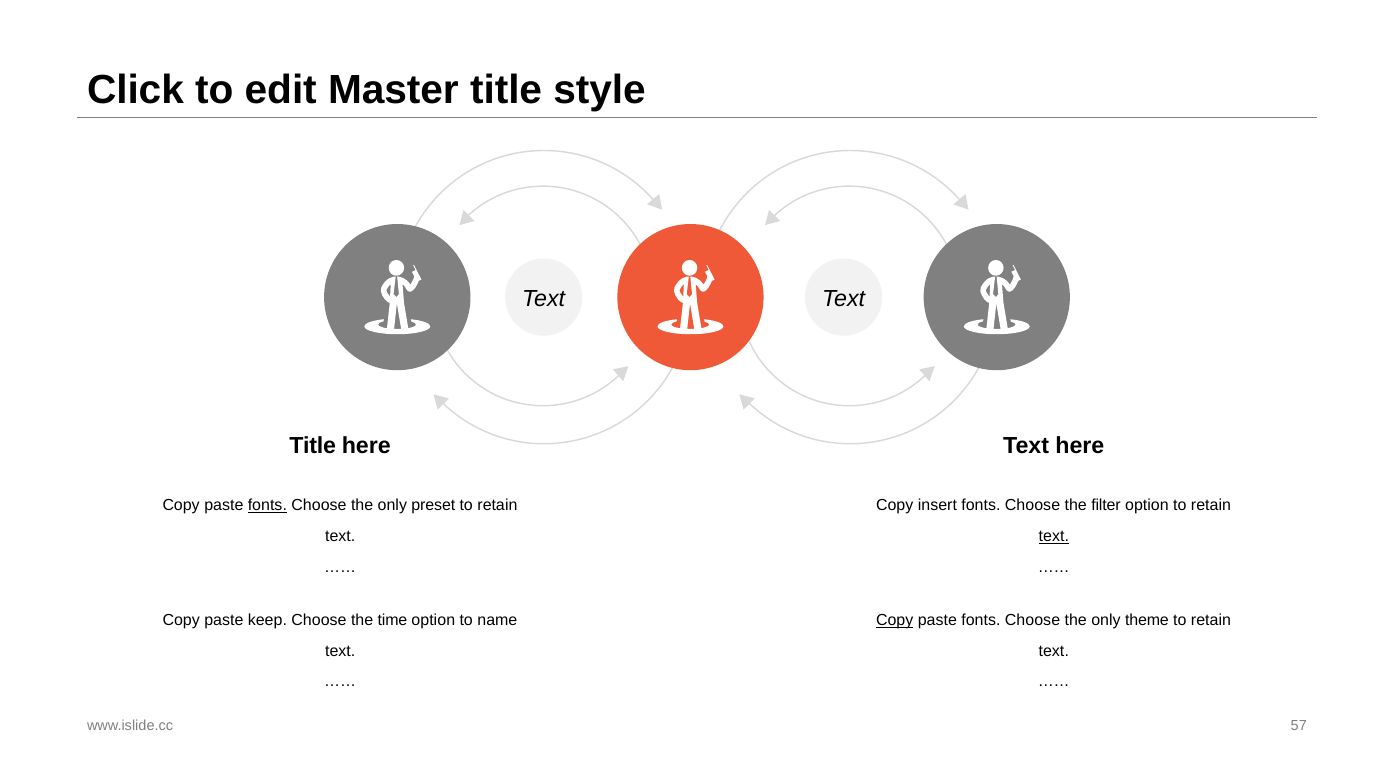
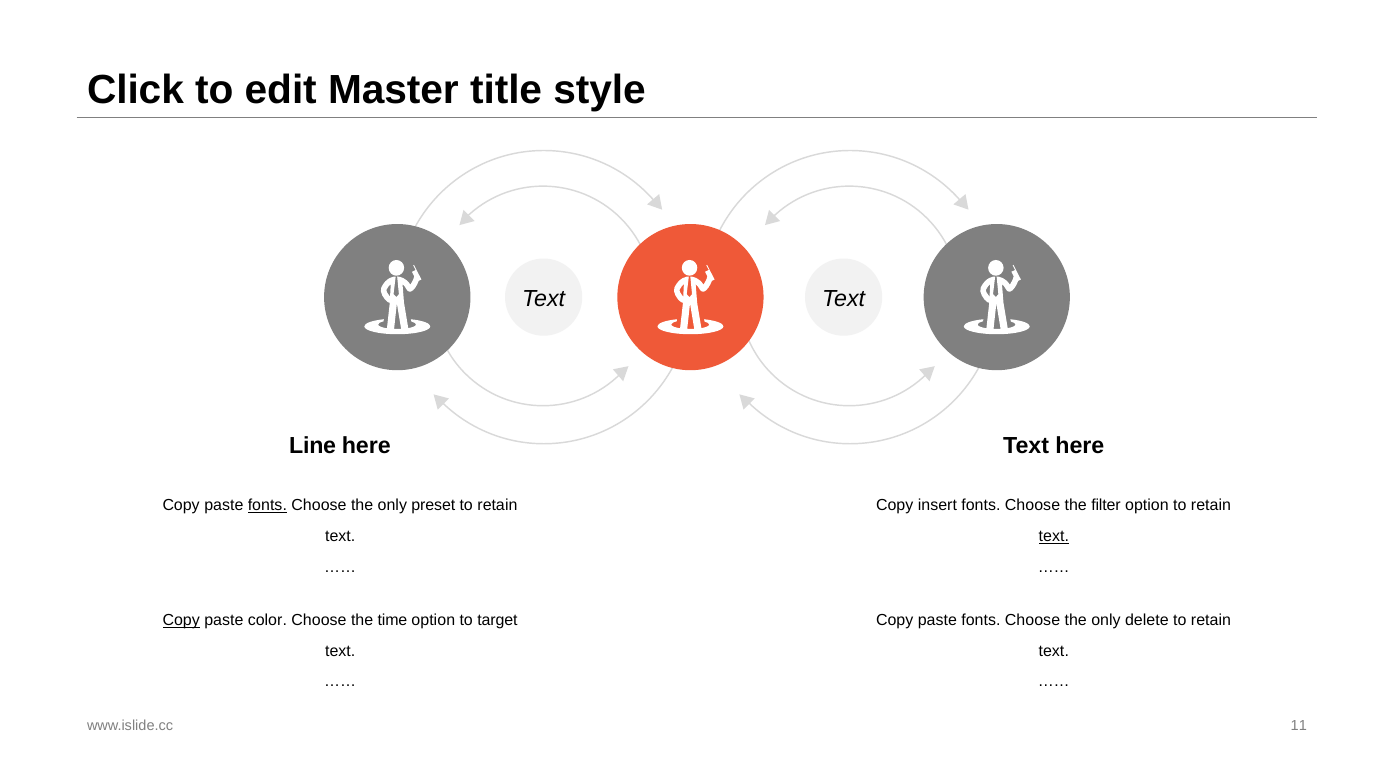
Title: Title -> Line (313, 446)
Copy underline: none -> present (181, 620)
keep: keep -> color (267, 620)
name: name -> target (497, 620)
Copy underline: present -> none (895, 620)
theme: theme -> delete (1147, 620)
57: 57 -> 11 (1299, 726)
